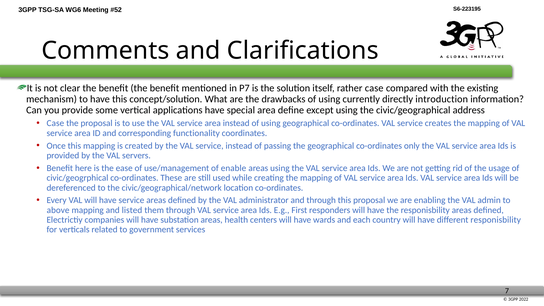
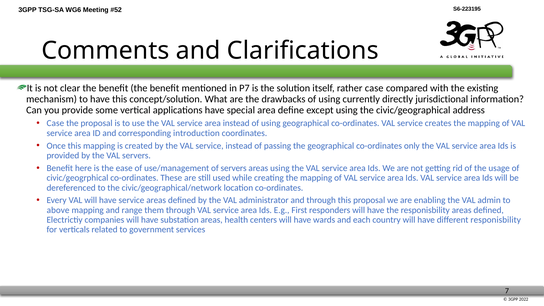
introduction: introduction -> jurisdictional (442, 99)
functionality: functionality -> introduction (196, 133)
of enable: enable -> servers (234, 168)
listed: listed -> range (132, 210)
